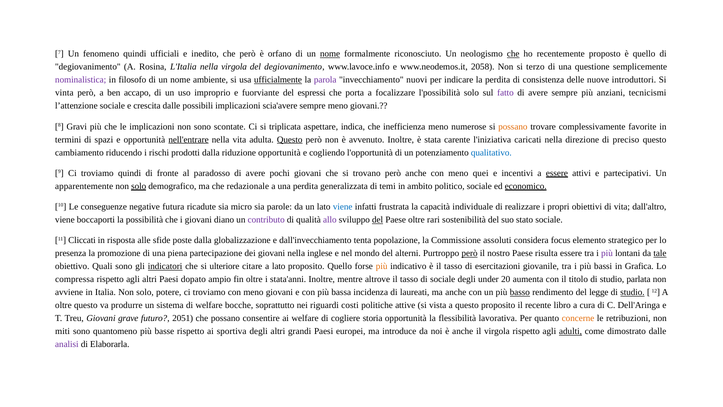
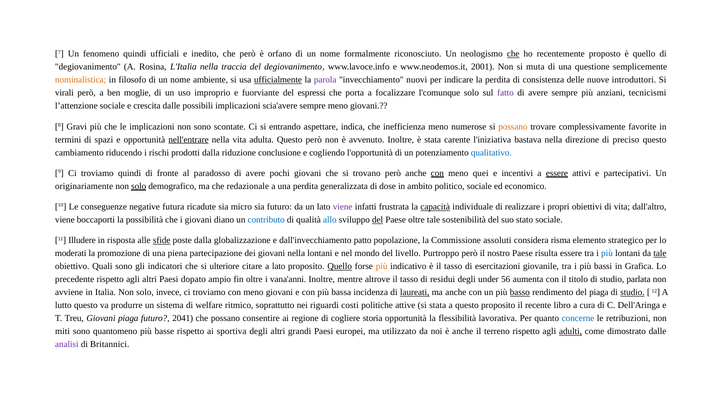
nome underline: present -> none (330, 54)
nella virgola: virgola -> traccia (234, 67)
2058: 2058 -> 2001 (483, 67)
terzo: terzo -> muta (535, 67)
nominalistica colour: purple -> orange (81, 80)
vinta: vinta -> virali (64, 93)
accapo: accapo -> moglie (137, 93)
l'possibilità: l'possibilità -> l'comunque (440, 93)
triplicata: triplicata -> entrando (285, 126)
Questo underline: present -> none (290, 139)
caricati: caricati -> bastava (528, 139)
riduzione opportunità: opportunità -> conclusione (280, 152)
con underline: none -> present (437, 173)
apparentemente: apparentemente -> originariamente (84, 186)
temi: temi -> dose (388, 186)
economico underline: present -> none (526, 186)
sia parole: parole -> futuro (279, 207)
viene colour: blue -> purple (343, 207)
capacità underline: none -> present (435, 207)
contributo colour: purple -> blue (266, 220)
allo colour: purple -> blue (330, 220)
oltre rari: rari -> tale (434, 220)
Cliccati: Cliccati -> Illudere (82, 240)
sfide underline: none -> present (162, 240)
tenta: tenta -> patto (363, 240)
focus: focus -> risma (561, 240)
presenza: presenza -> moderati (71, 253)
nella inglese: inglese -> lontani (320, 253)
alterni: alterni -> livello (408, 253)
però underline: present -> none (470, 253)
più colour: purple -> blue (607, 253)
indicatori underline: present -> none (165, 266)
Quello underline: none -> present (340, 266)
compressa: compressa -> precedente (75, 279)
stata'anni: stata'anni -> vana'anni (288, 279)
di sociale: sociale -> residui (443, 279)
20: 20 -> 56 (506, 279)
potere: potere -> invece (169, 292)
laureati underline: none -> present (415, 292)
del legge: legge -> piaga (599, 292)
oltre: oltre -> lutto (63, 305)
bocche: bocche -> ritmico (239, 305)
si vista: vista -> stata (438, 305)
Giovani grave: grave -> piaga (128, 318)
2051: 2051 -> 2041 (183, 318)
ai welfare: welfare -> regione (305, 318)
concerne colour: orange -> blue (578, 318)
introduce: introduce -> utilizzato (399, 331)
il virgola: virgola -> terreno (497, 331)
Elaborarla: Elaborarla -> Britannici (110, 344)
